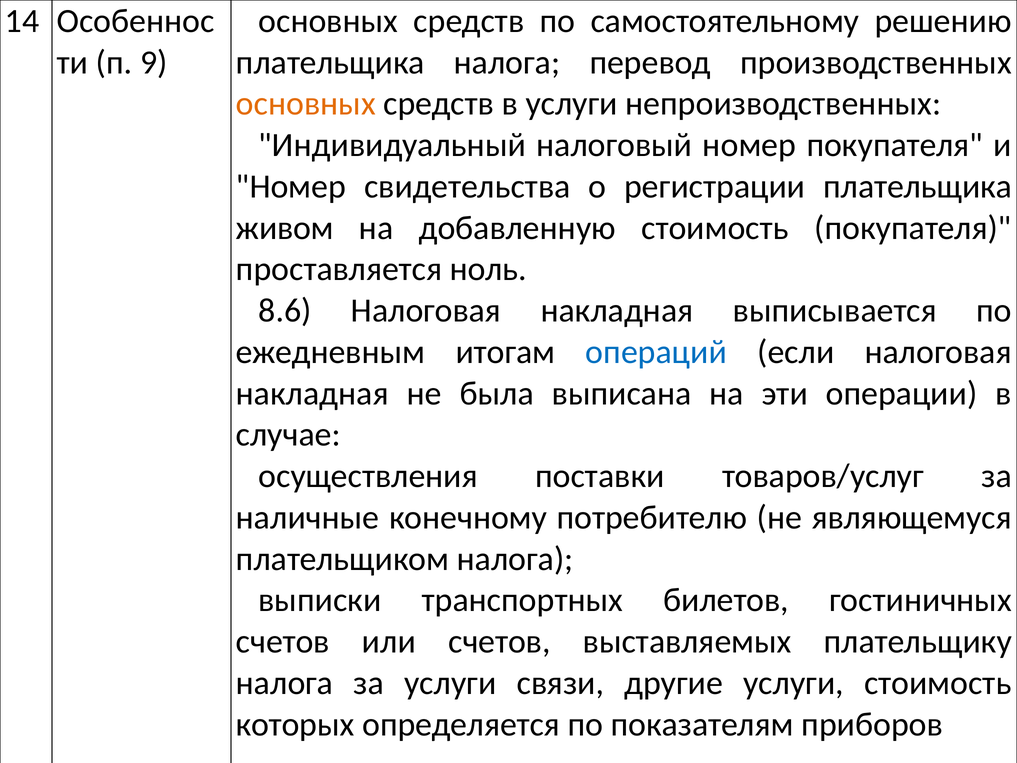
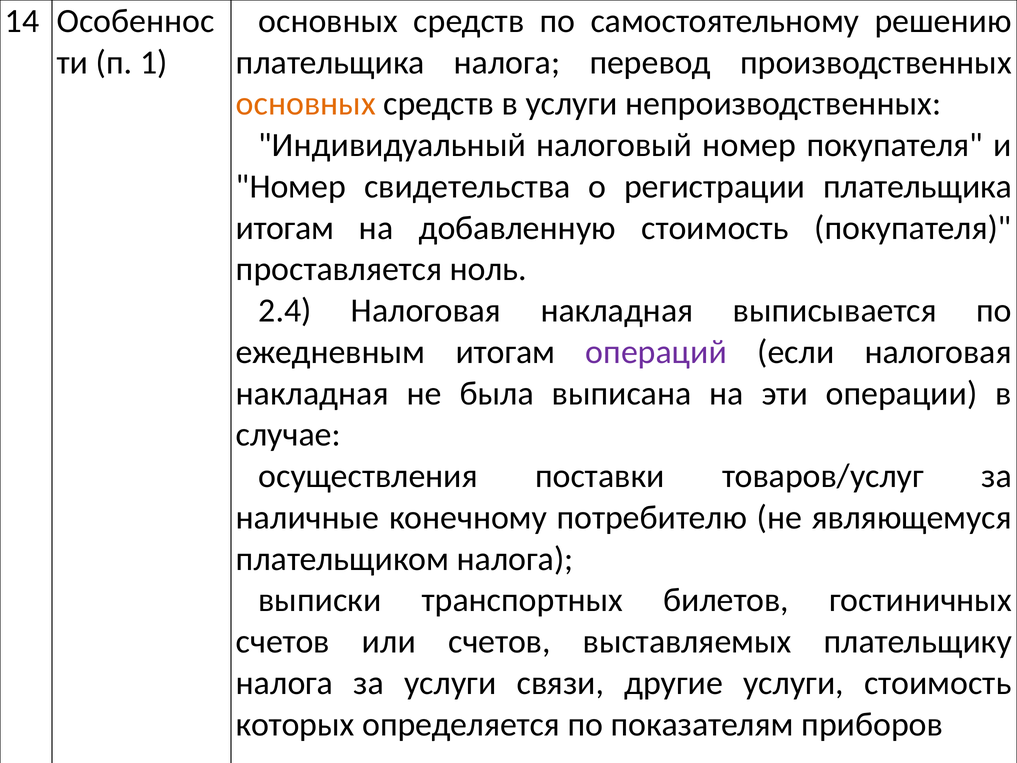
9: 9 -> 1 (154, 62)
живом: живом -> итогам (285, 228)
8.6: 8.6 -> 2.4 (285, 311)
операций colour: blue -> purple (656, 352)
